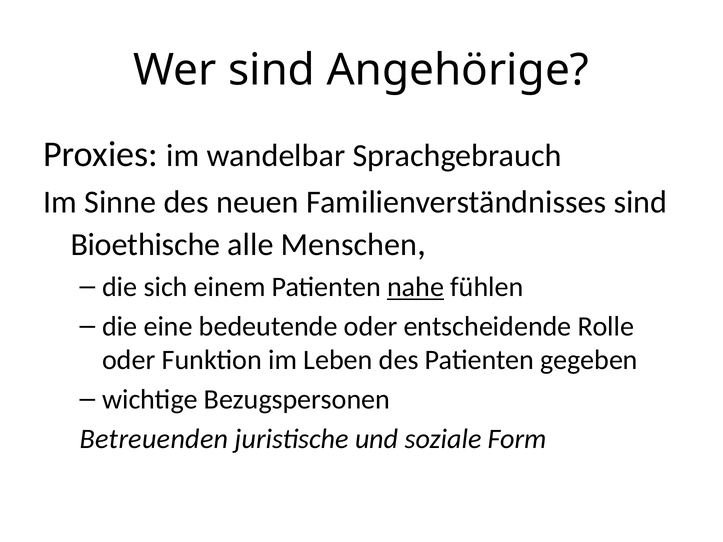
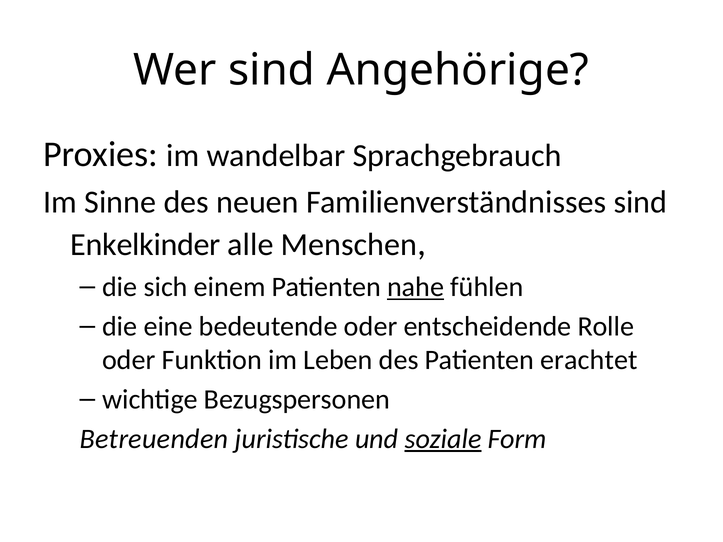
Bioethische: Bioethische -> Enkelkinder (145, 245)
gegeben: gegeben -> erachtet (589, 360)
soziale underline: none -> present (443, 439)
